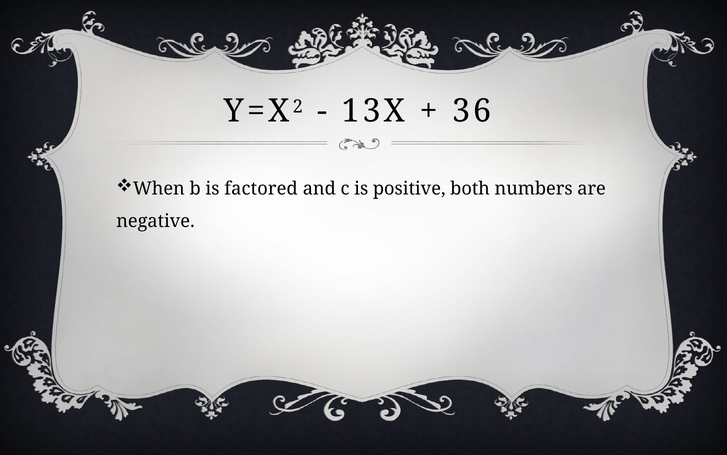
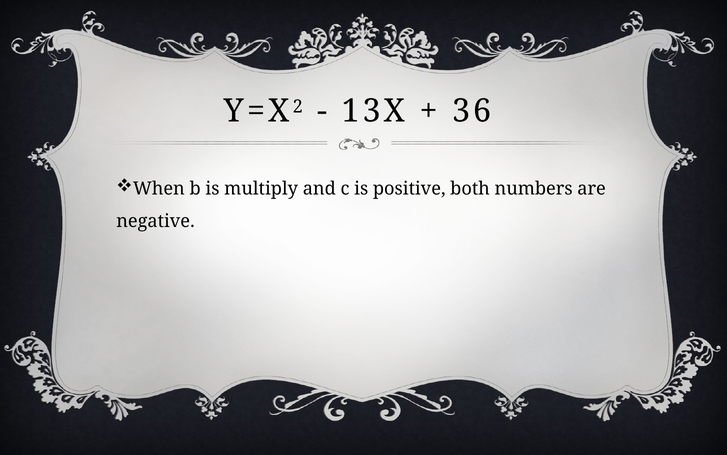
factored: factored -> multiply (261, 188)
